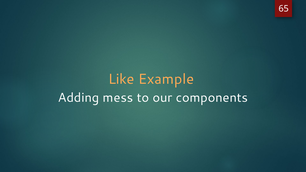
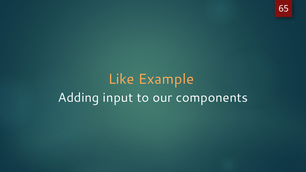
mess: mess -> input (118, 98)
